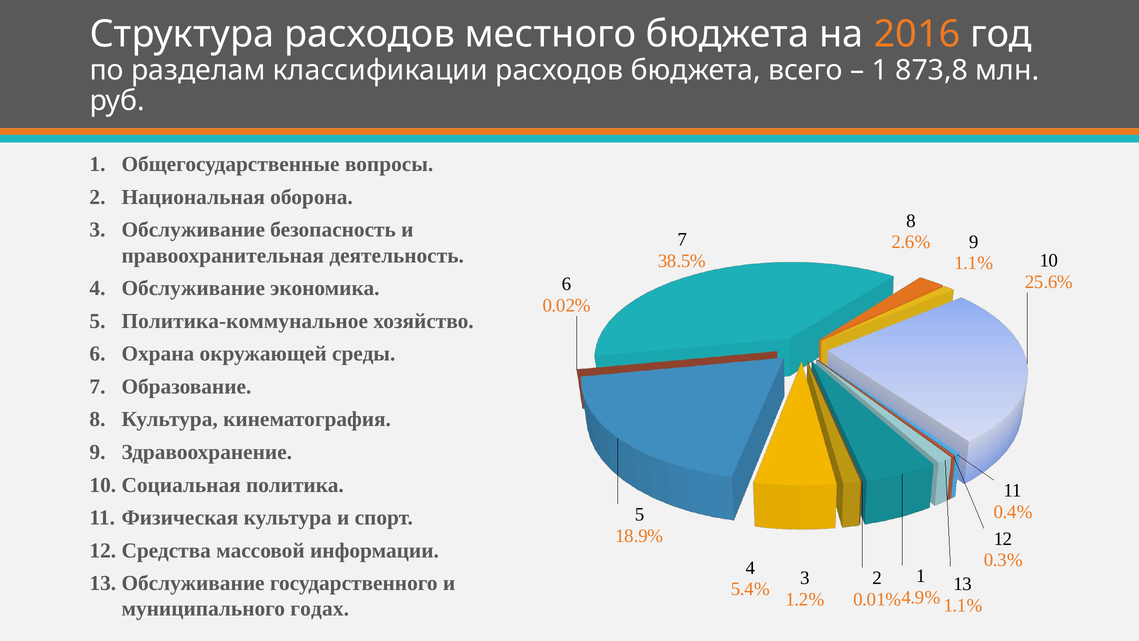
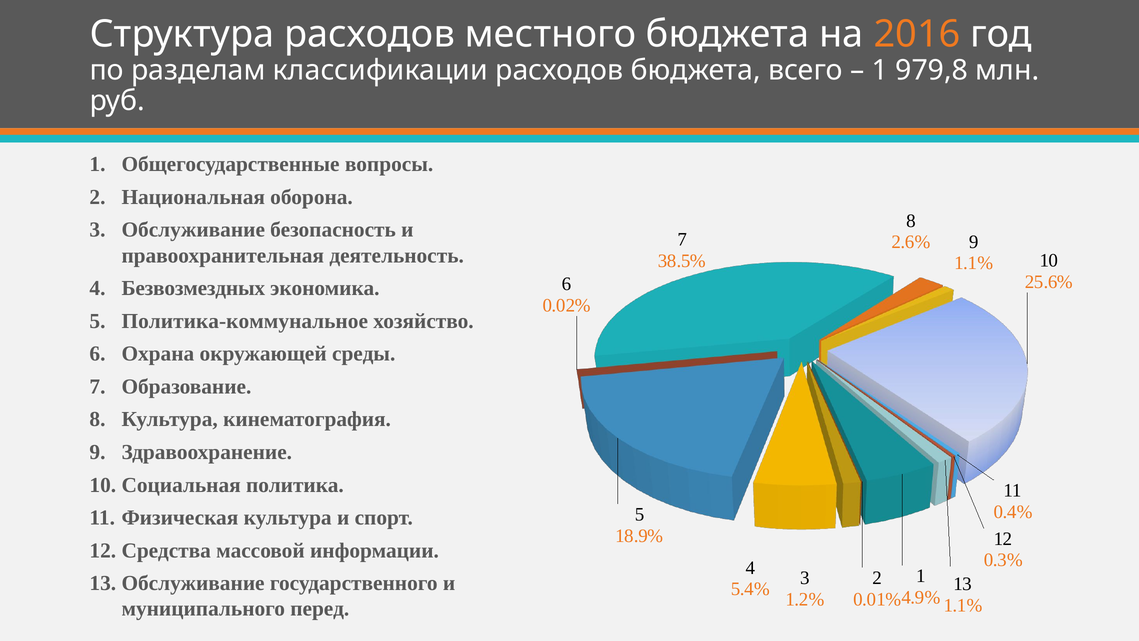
873,8: 873,8 -> 979,8 (932, 70)
Обслуживание: Обслуживание -> Безвозмездных (193, 288)
годах: годах -> перед (320, 609)
